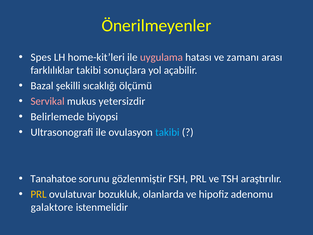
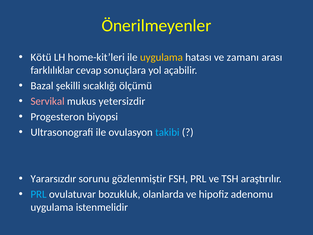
Spes: Spes -> Kötü (41, 57)
uygulama colour: pink -> yellow (161, 57)
farklılıklar takibi: takibi -> cevap (89, 70)
Belirlemede: Belirlemede -> Progesteron (58, 117)
Tanahatoe: Tanahatoe -> Yararsızdır (53, 179)
PRL colour: yellow -> light blue (39, 194)
galaktore: galaktore -> uygulama (52, 207)
